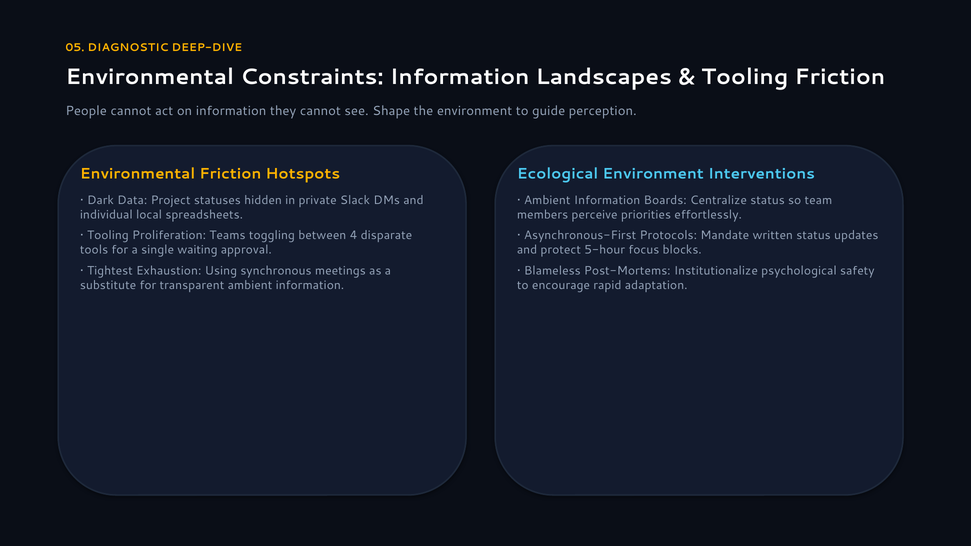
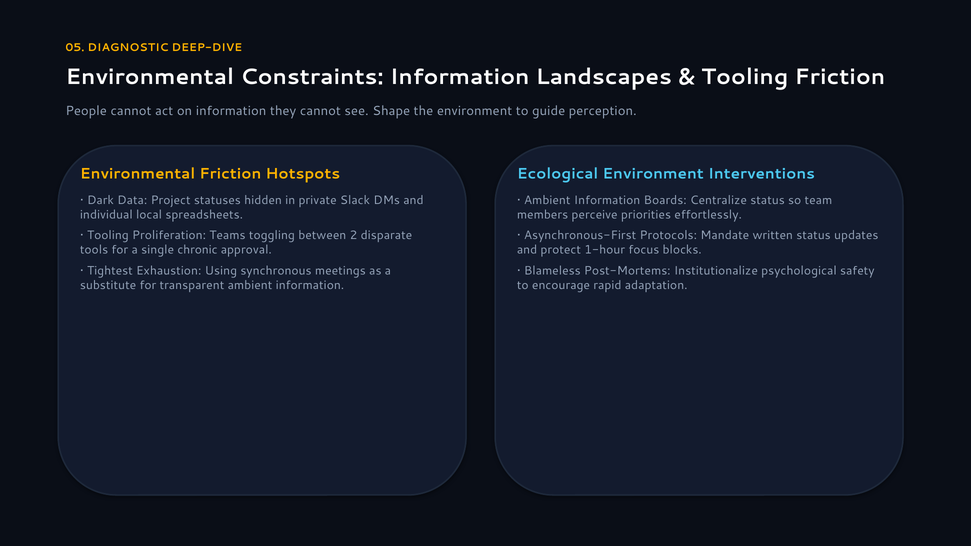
4: 4 -> 2 (353, 235)
waiting: waiting -> chronic (197, 250)
5-hour: 5-hour -> 1-hour (605, 250)
